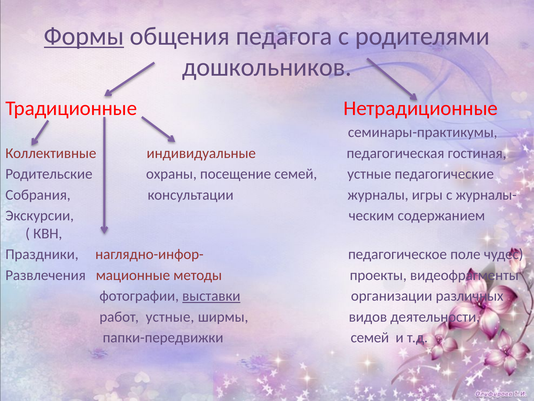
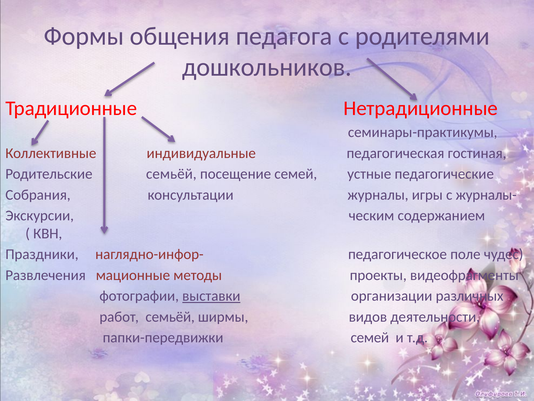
Формы underline: present -> none (84, 36)
Родительские охраны: охраны -> семьёй (171, 174)
работ устные: устные -> семьёй (170, 316)
